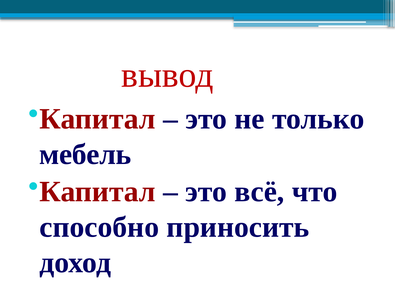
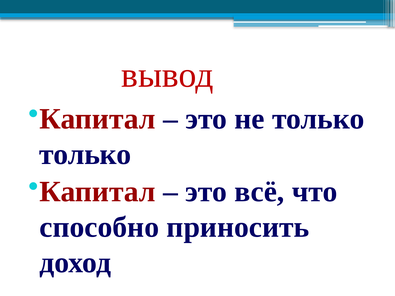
мебель: мебель -> только (85, 155)
